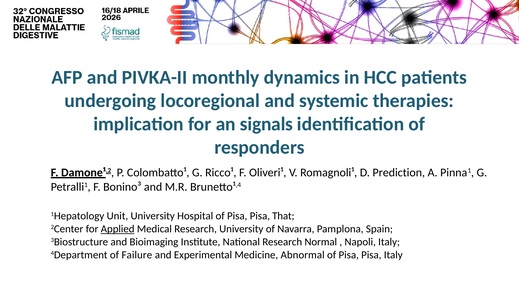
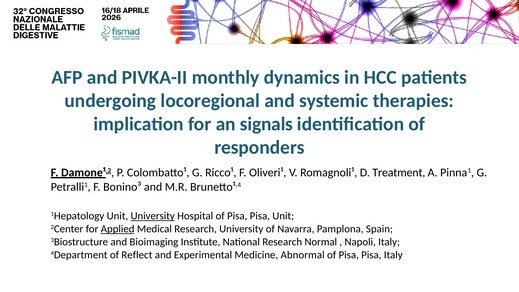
Prediction: Prediction -> Treatment (399, 173)
University underline: none -> present (153, 216)
Pisa That: That -> Unit (283, 216)
Failure: Failure -> Reflect (137, 255)
